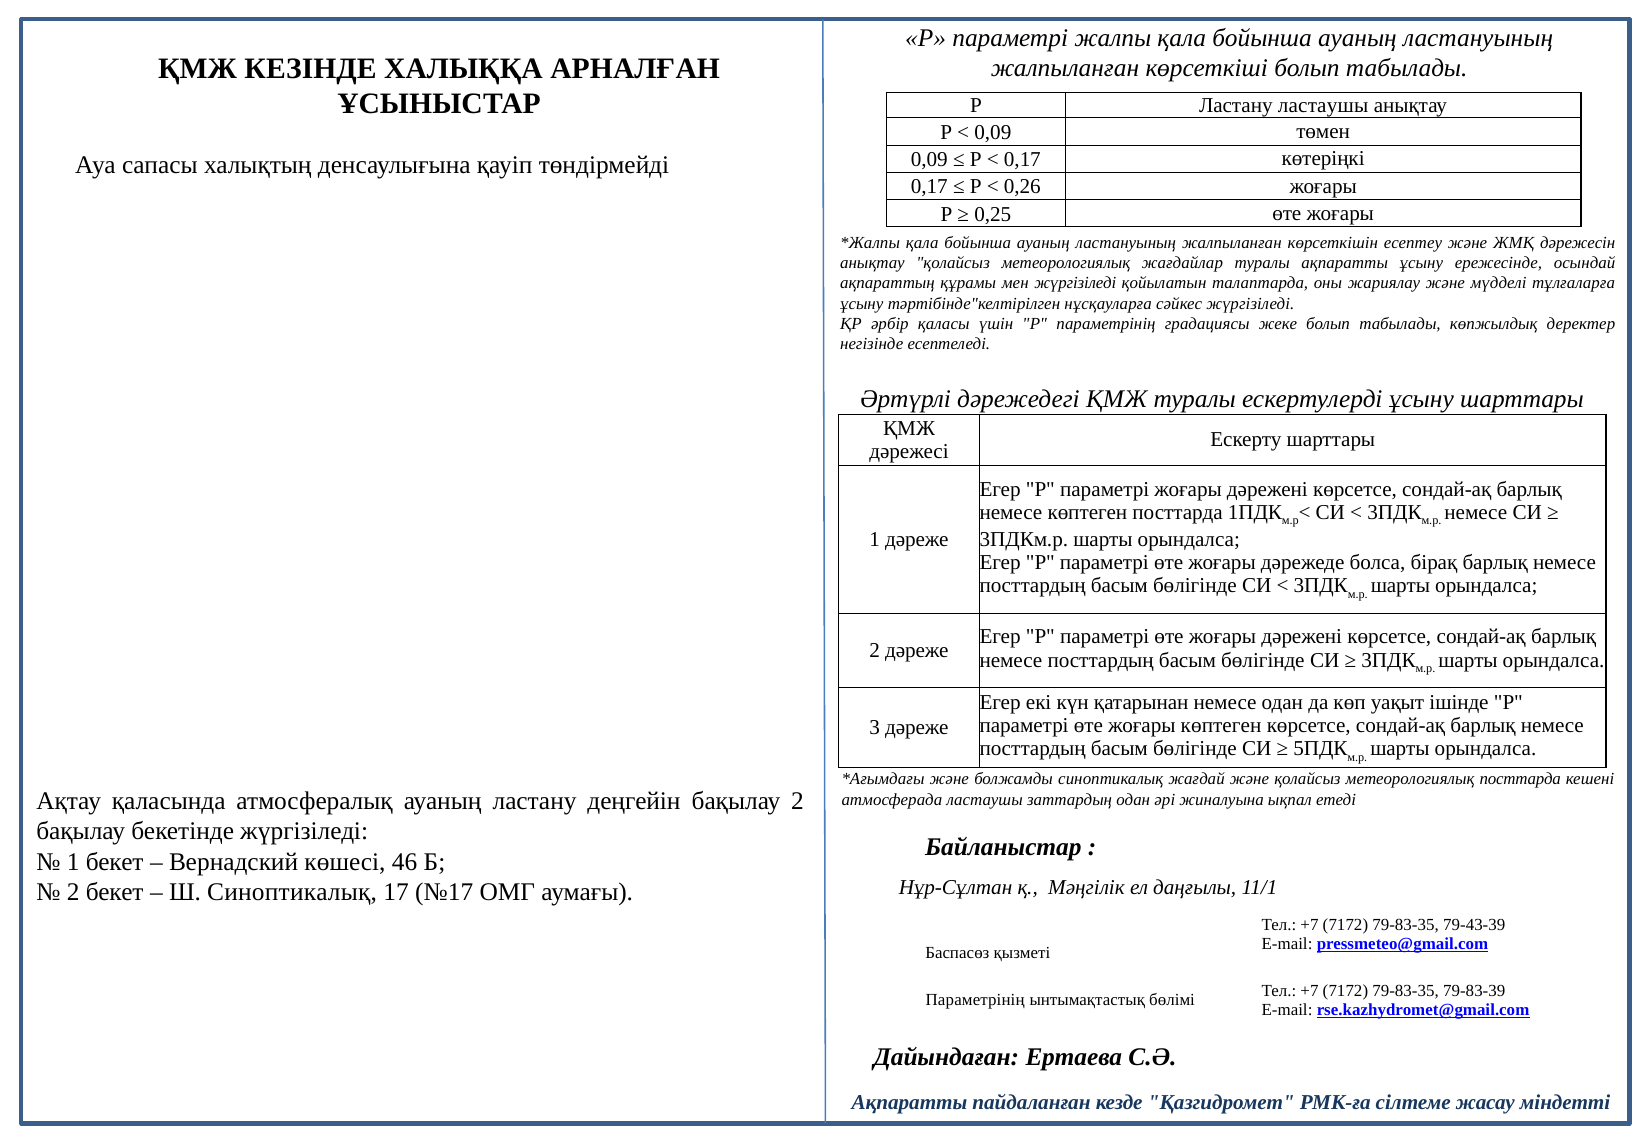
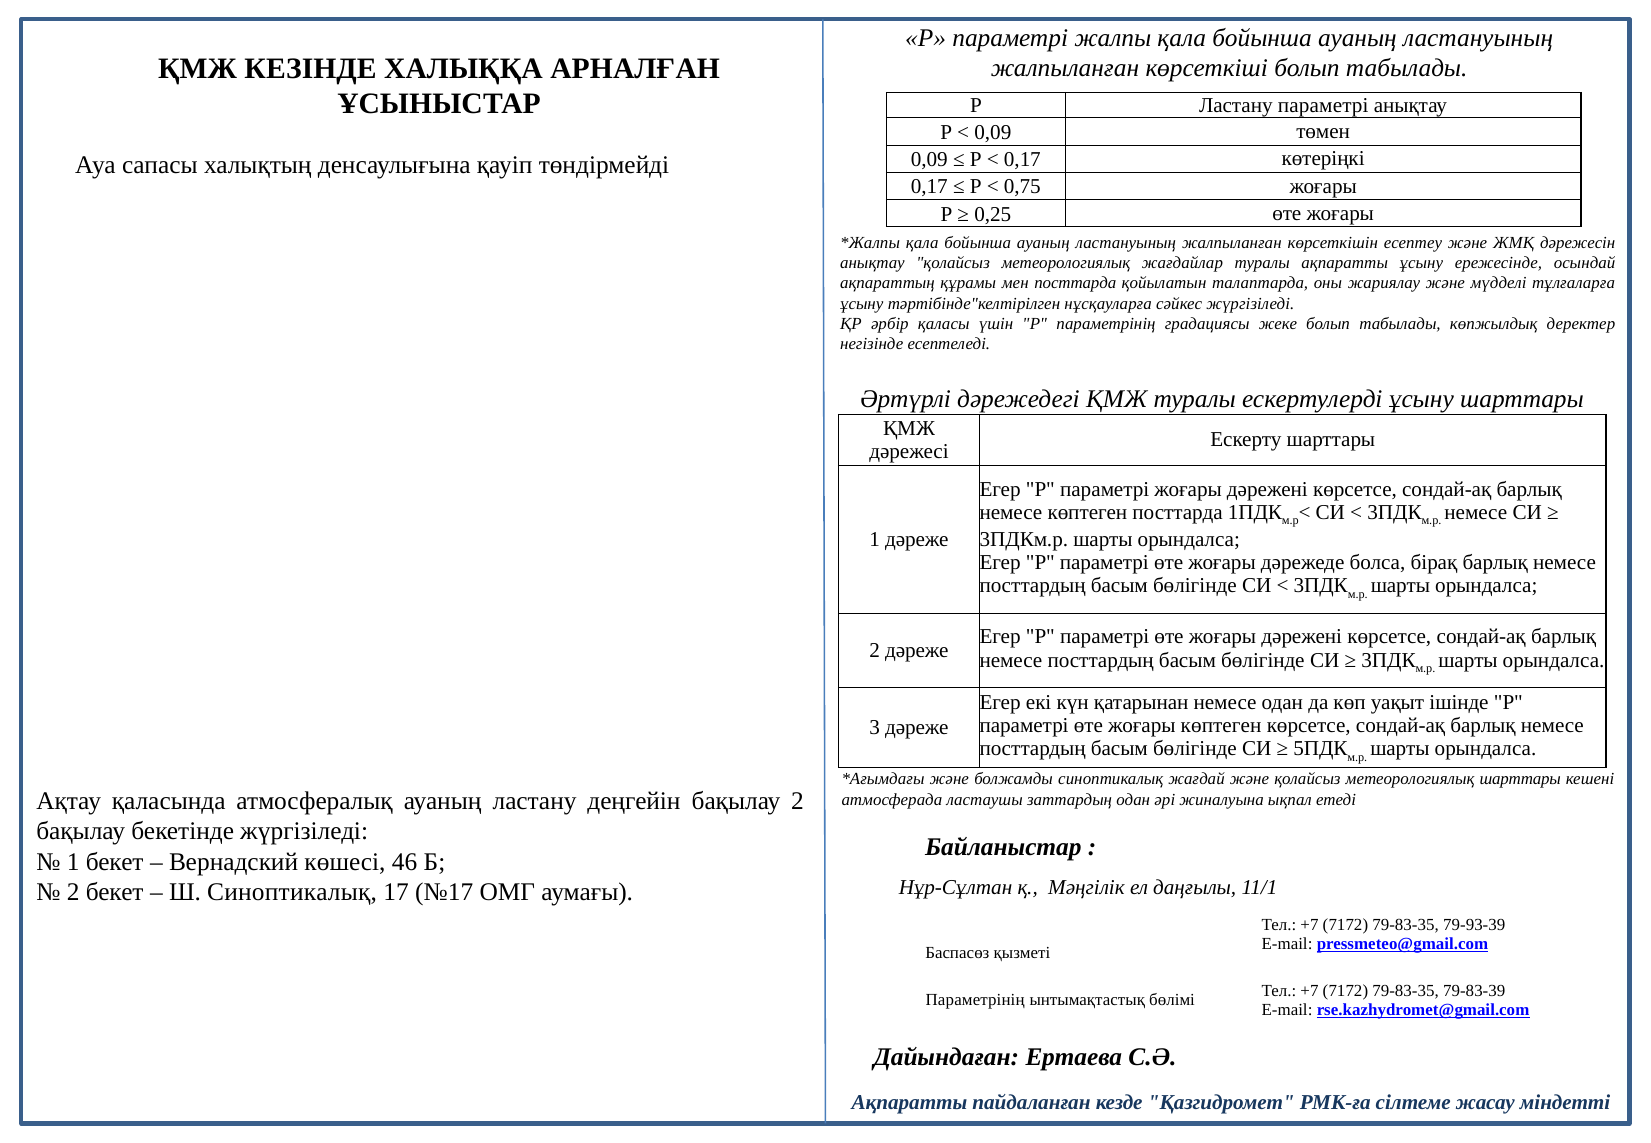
Ластану ластаушы: ластаушы -> параметрі (1323, 105)
0,26: 0,26 -> 0,75 (1022, 187)
мен жүргізіледі: жүргізіледі -> посттарда (1075, 283)
метеорологиялық посттарда: посттарда -> шарттары (1520, 779)
79-43-39: 79-43-39 -> 79-93-39 (1474, 925)
